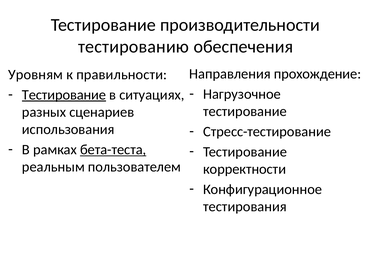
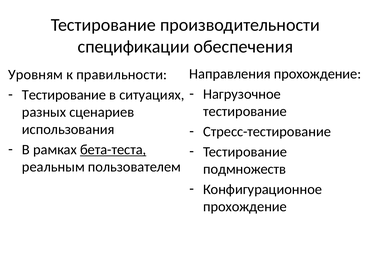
тестированию: тестированию -> спецификации (134, 47)
Тестирование underline: present -> none (64, 95)
корректности: корректности -> подмножеств (245, 169)
тестирования: тестирования -> прохождение (245, 207)
